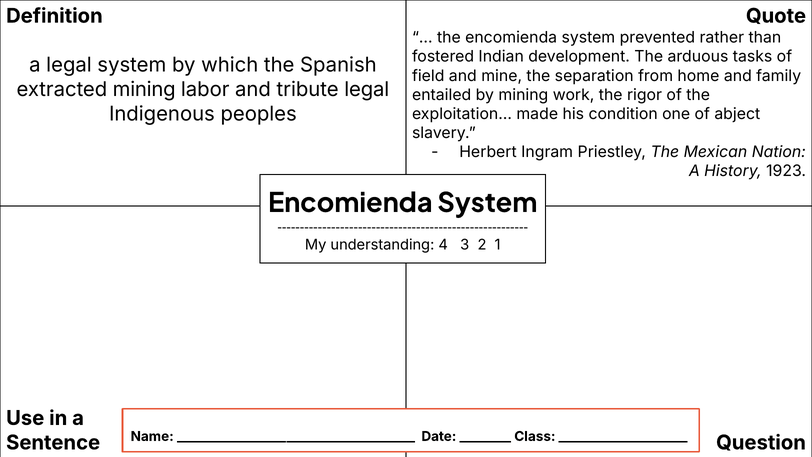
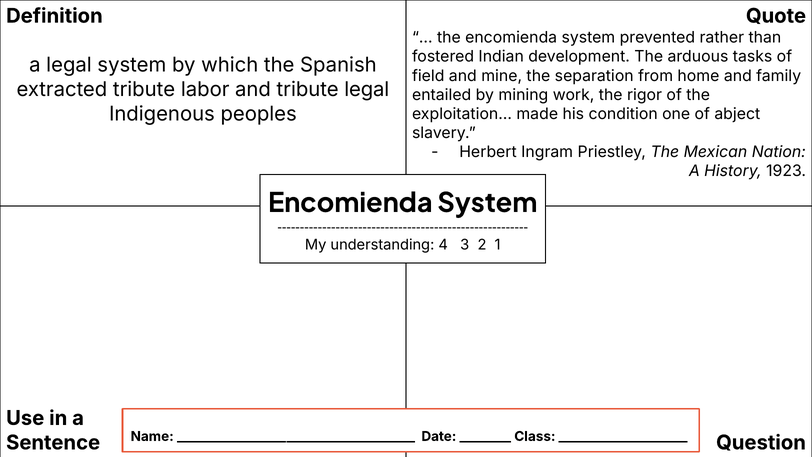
extracted mining: mining -> tribute (144, 89)
